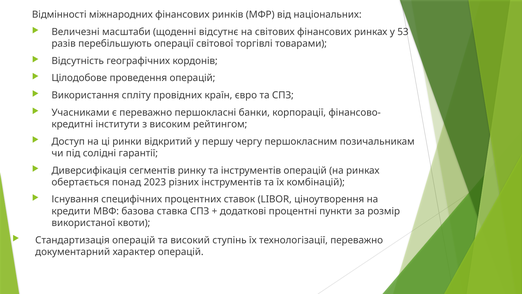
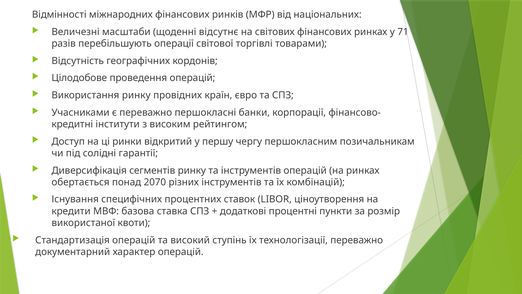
53: 53 -> 71 (403, 32)
Використання спліту: спліту -> ринку (136, 95)
2023: 2023 -> 2070 (155, 182)
